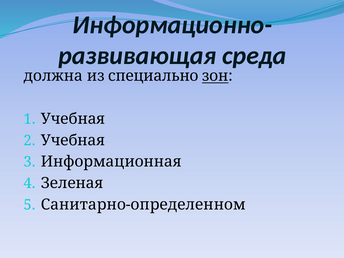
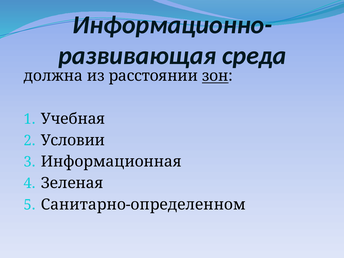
специально: специально -> расстоянии (153, 76)
Учебная: Учебная -> Условии (73, 140)
